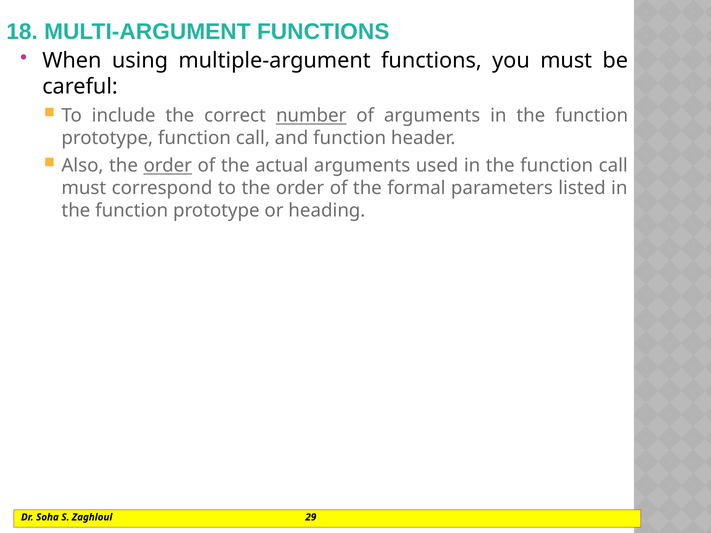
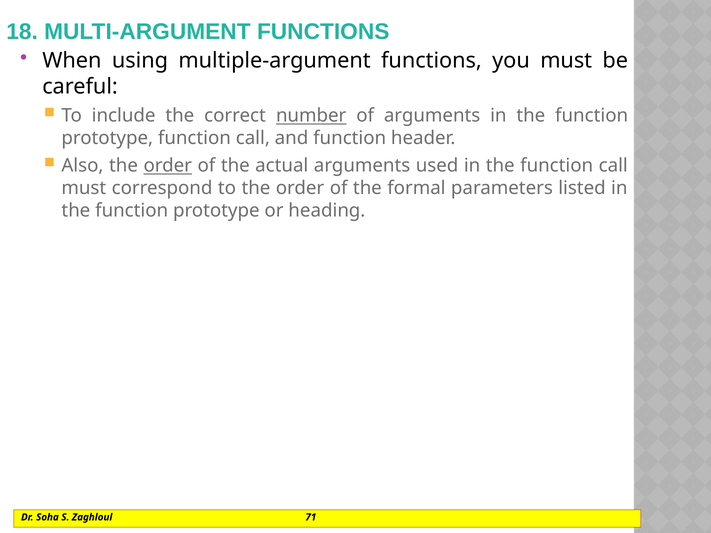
29: 29 -> 71 (311, 517)
